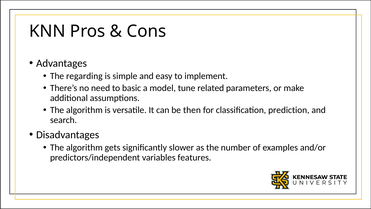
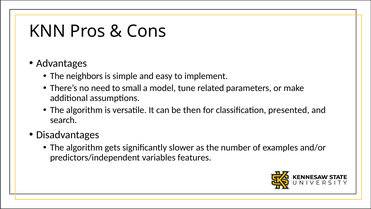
regarding: regarding -> neighbors (84, 76)
basic: basic -> small (132, 88)
prediction: prediction -> presented (289, 110)
